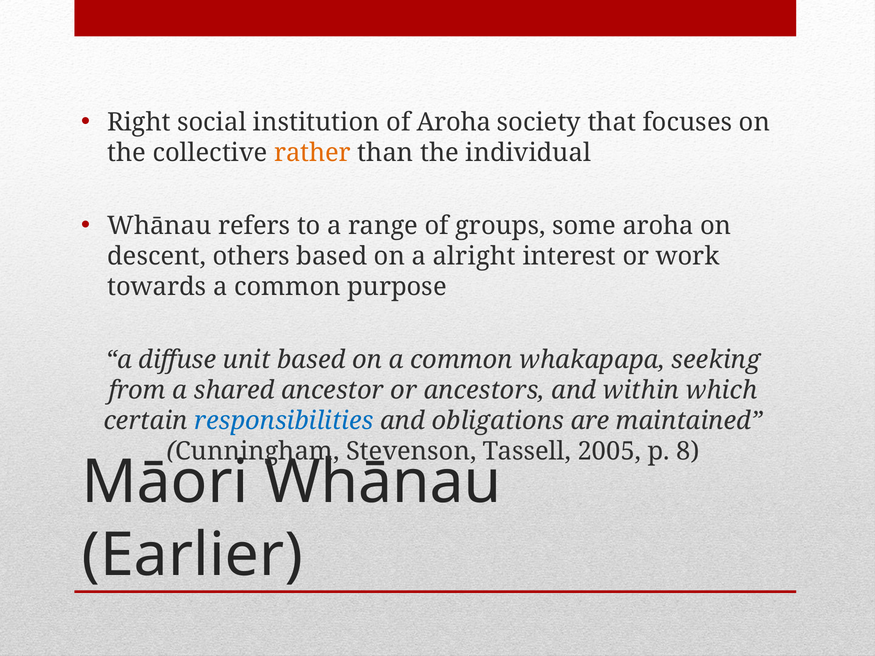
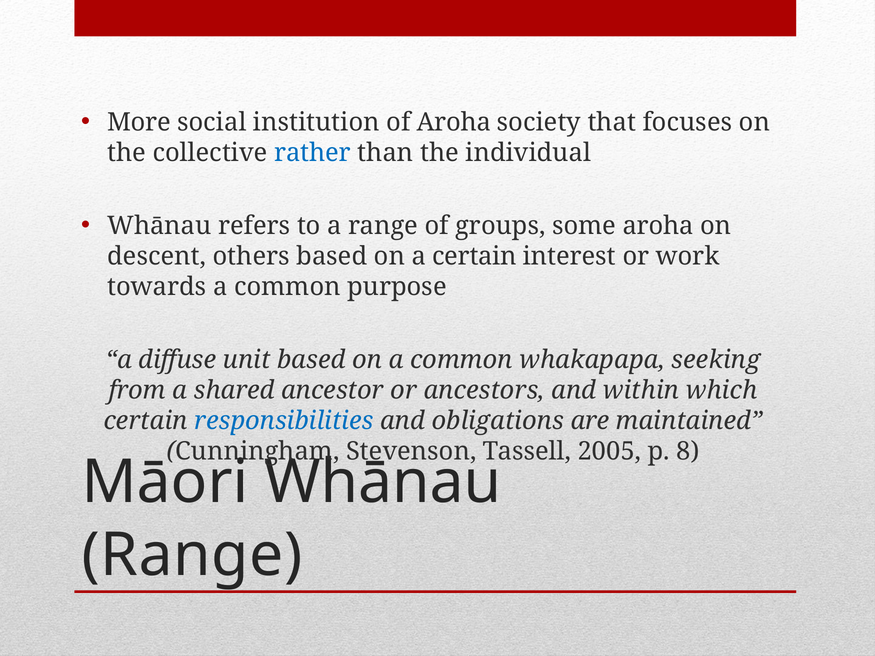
Right: Right -> More (139, 122)
rather colour: orange -> blue (313, 153)
a alright: alright -> certain (474, 256)
Earlier: Earlier -> Range (192, 555)
